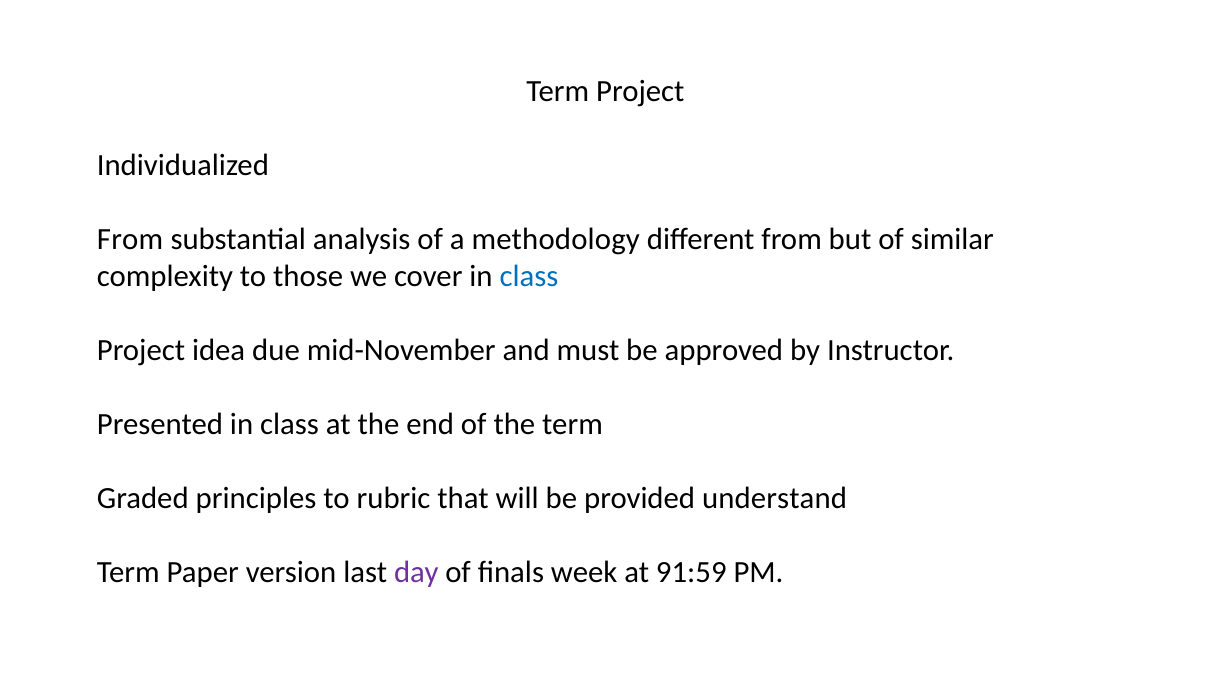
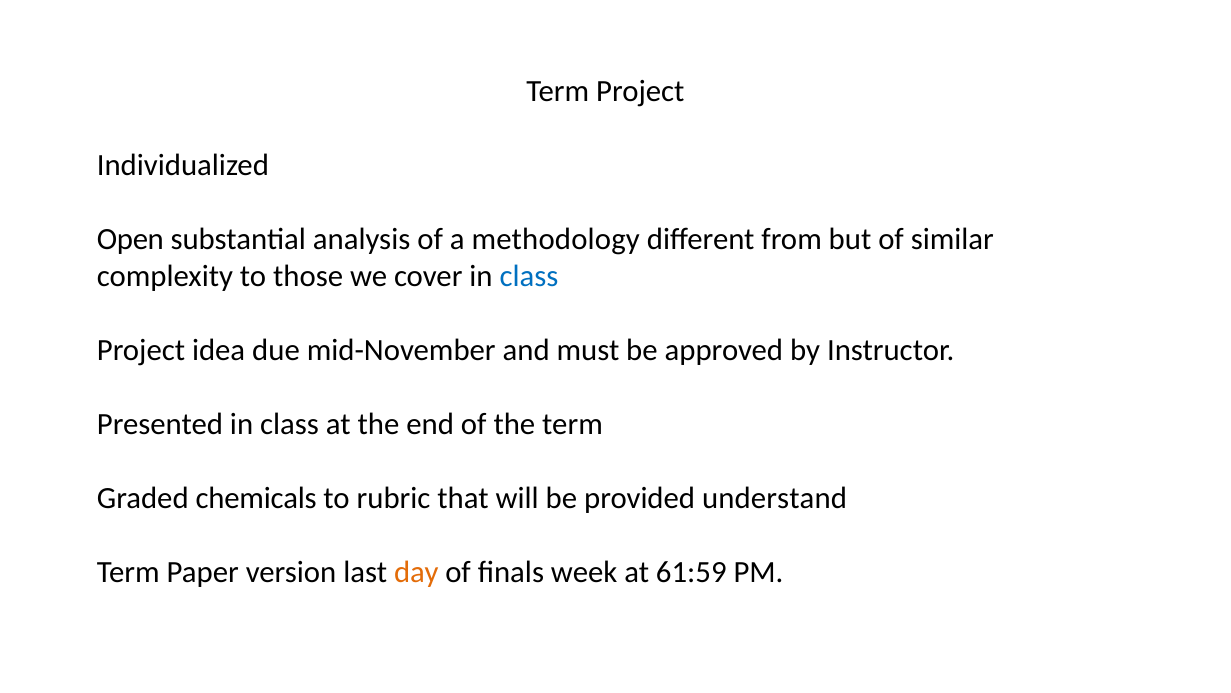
From: From -> Open (130, 239)
principles: principles -> chemicals (256, 498)
day colour: purple -> orange (416, 572)
91:59: 91:59 -> 61:59 (691, 572)
